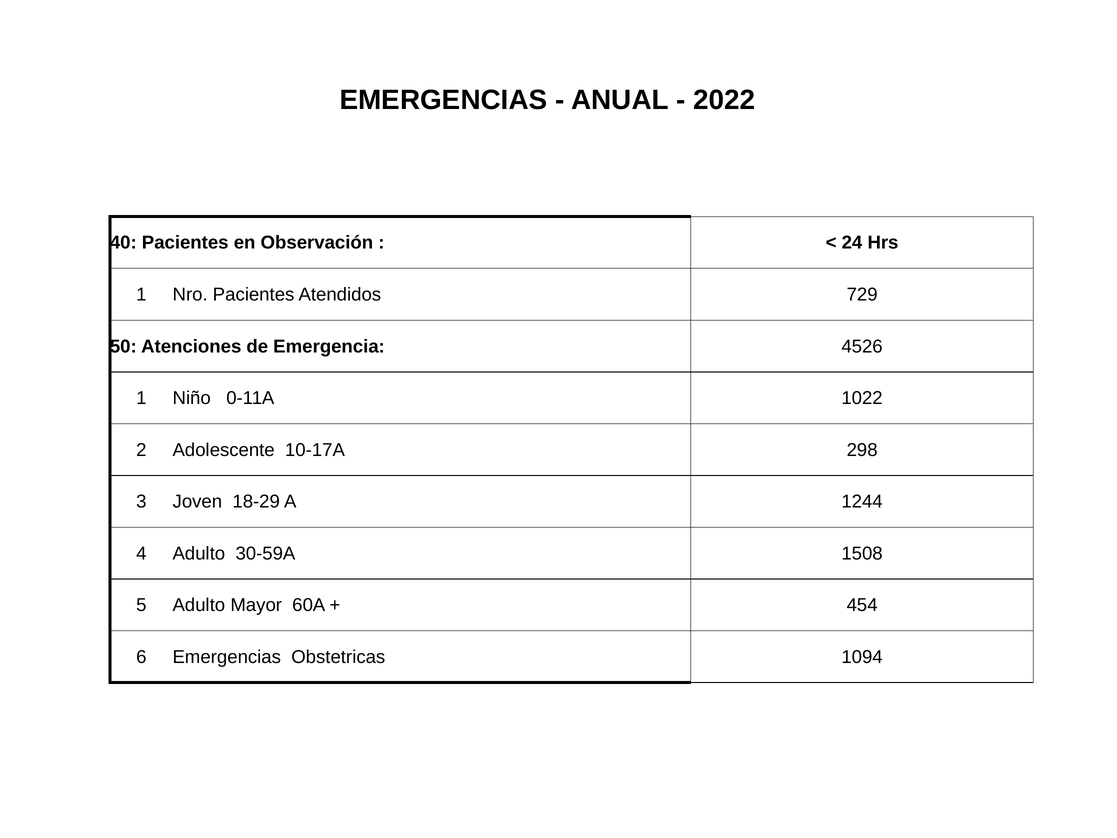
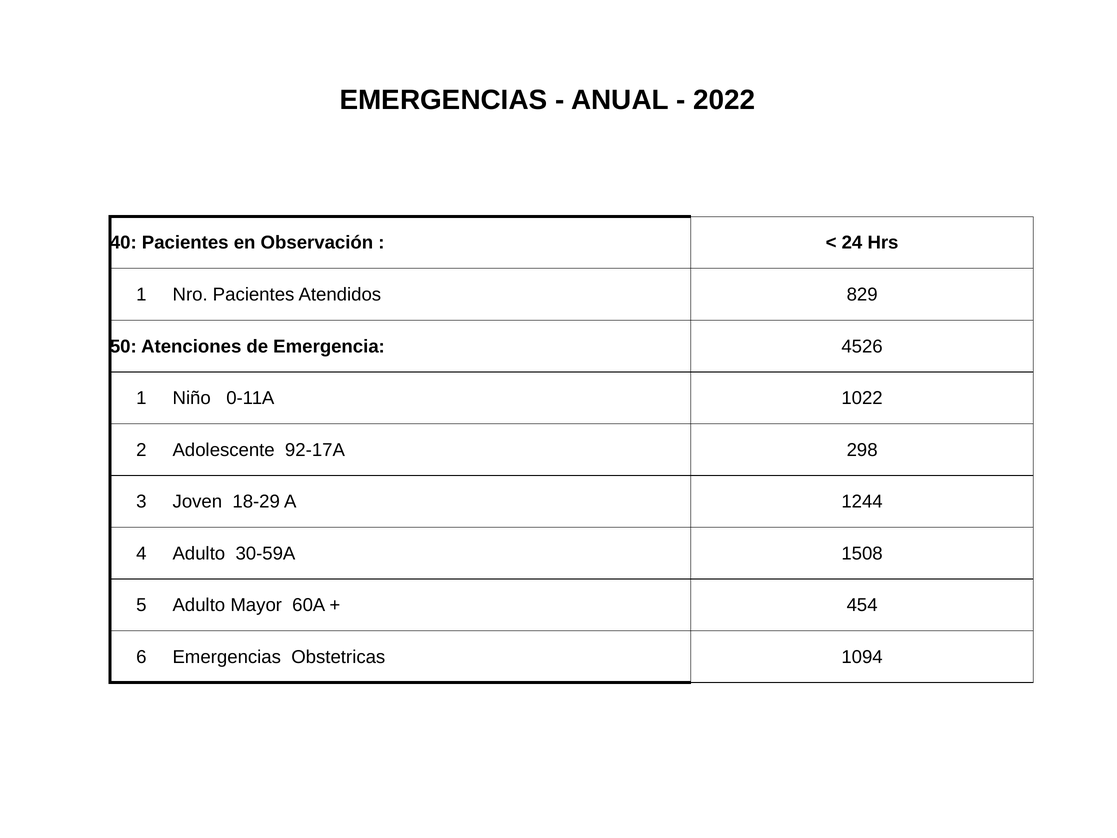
729: 729 -> 829 (862, 295)
10-17A: 10-17A -> 92-17A (315, 450)
